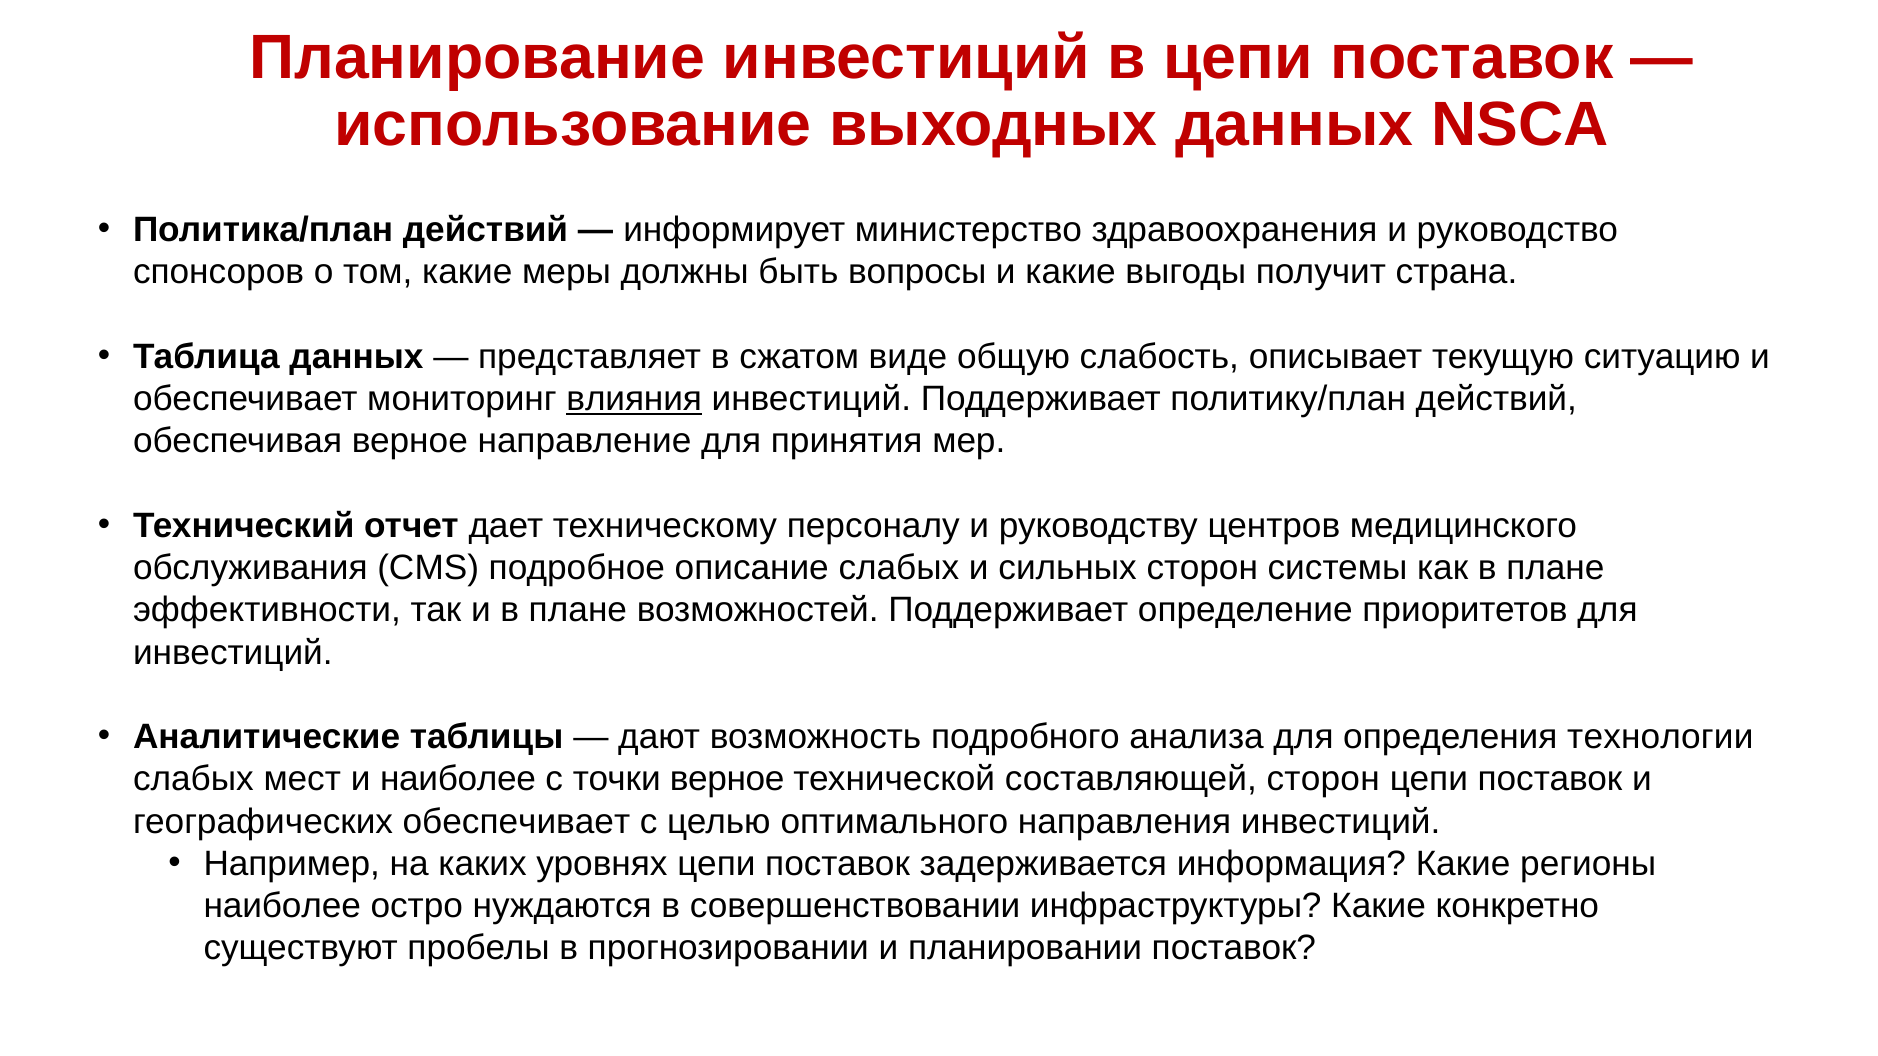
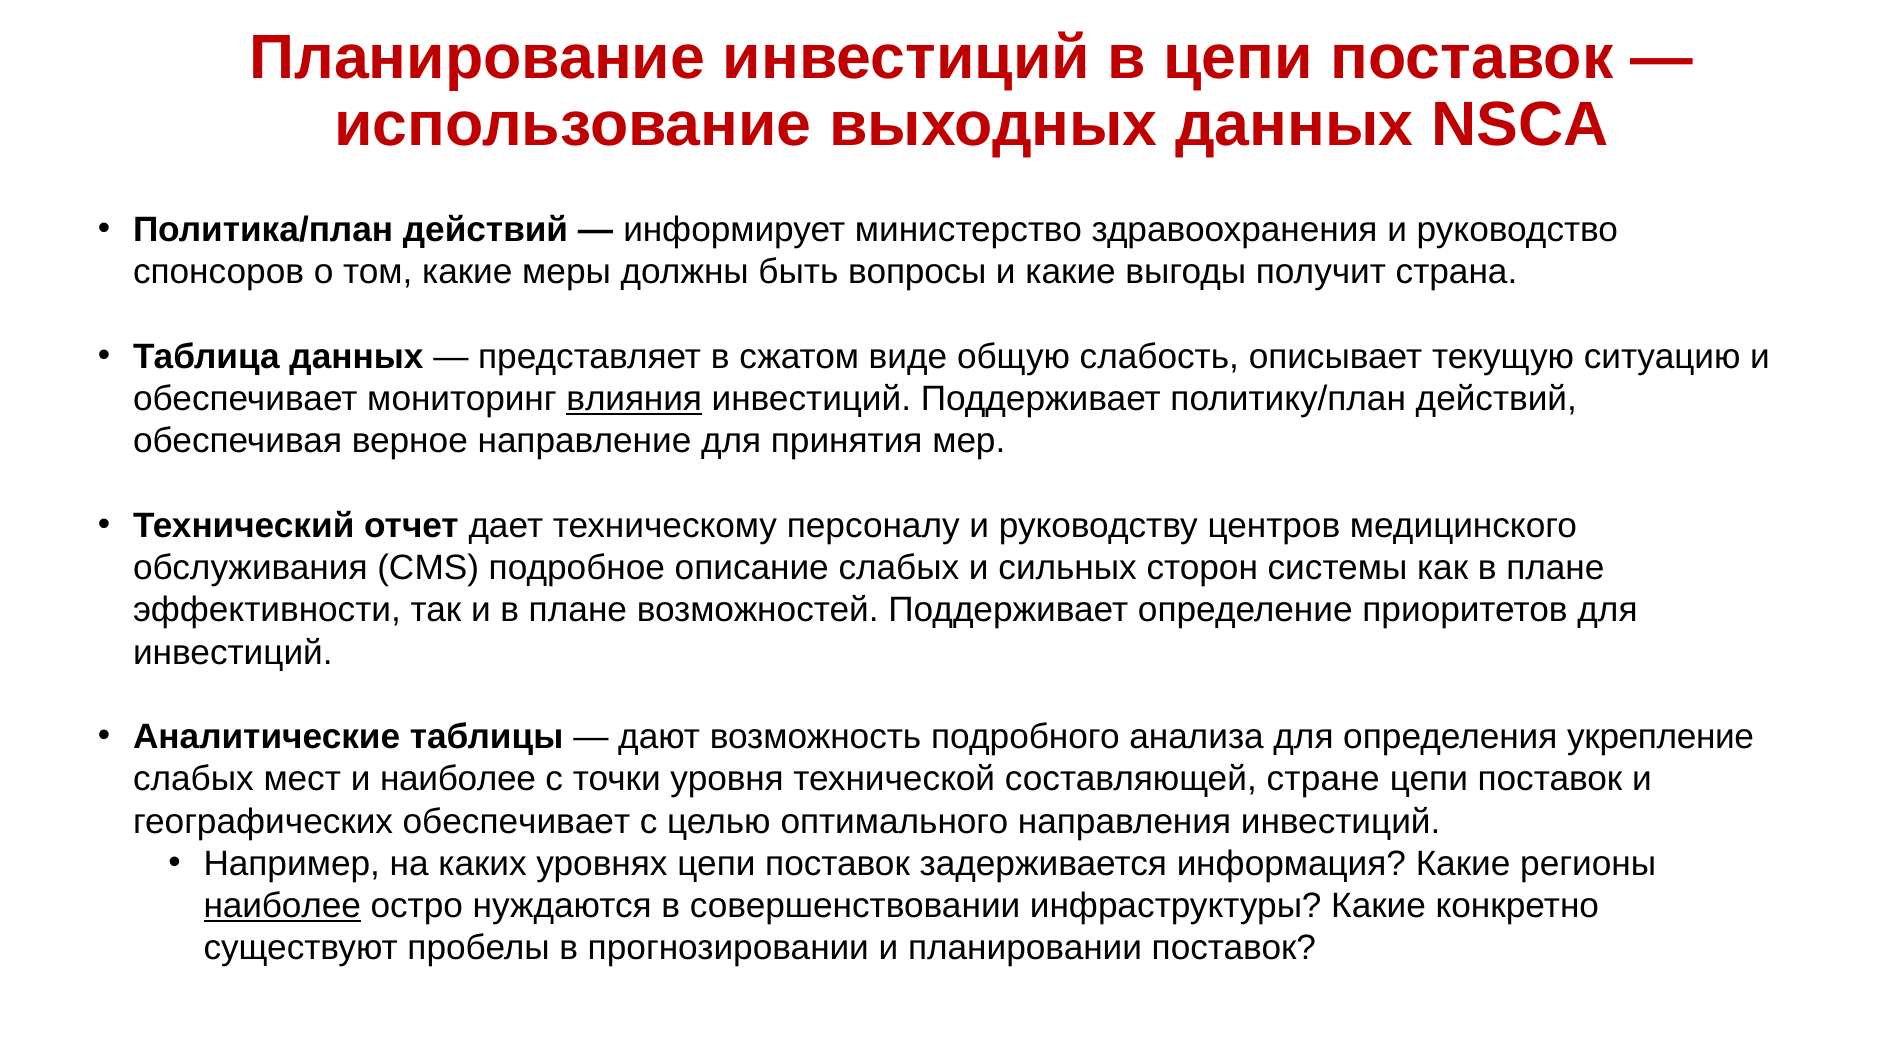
технологии: технологии -> укрепление (1661, 737)
точки верное: верное -> уровня (727, 779)
составляющей сторон: сторон -> стране (1323, 779)
наиболее underline: none -> present (282, 906)
